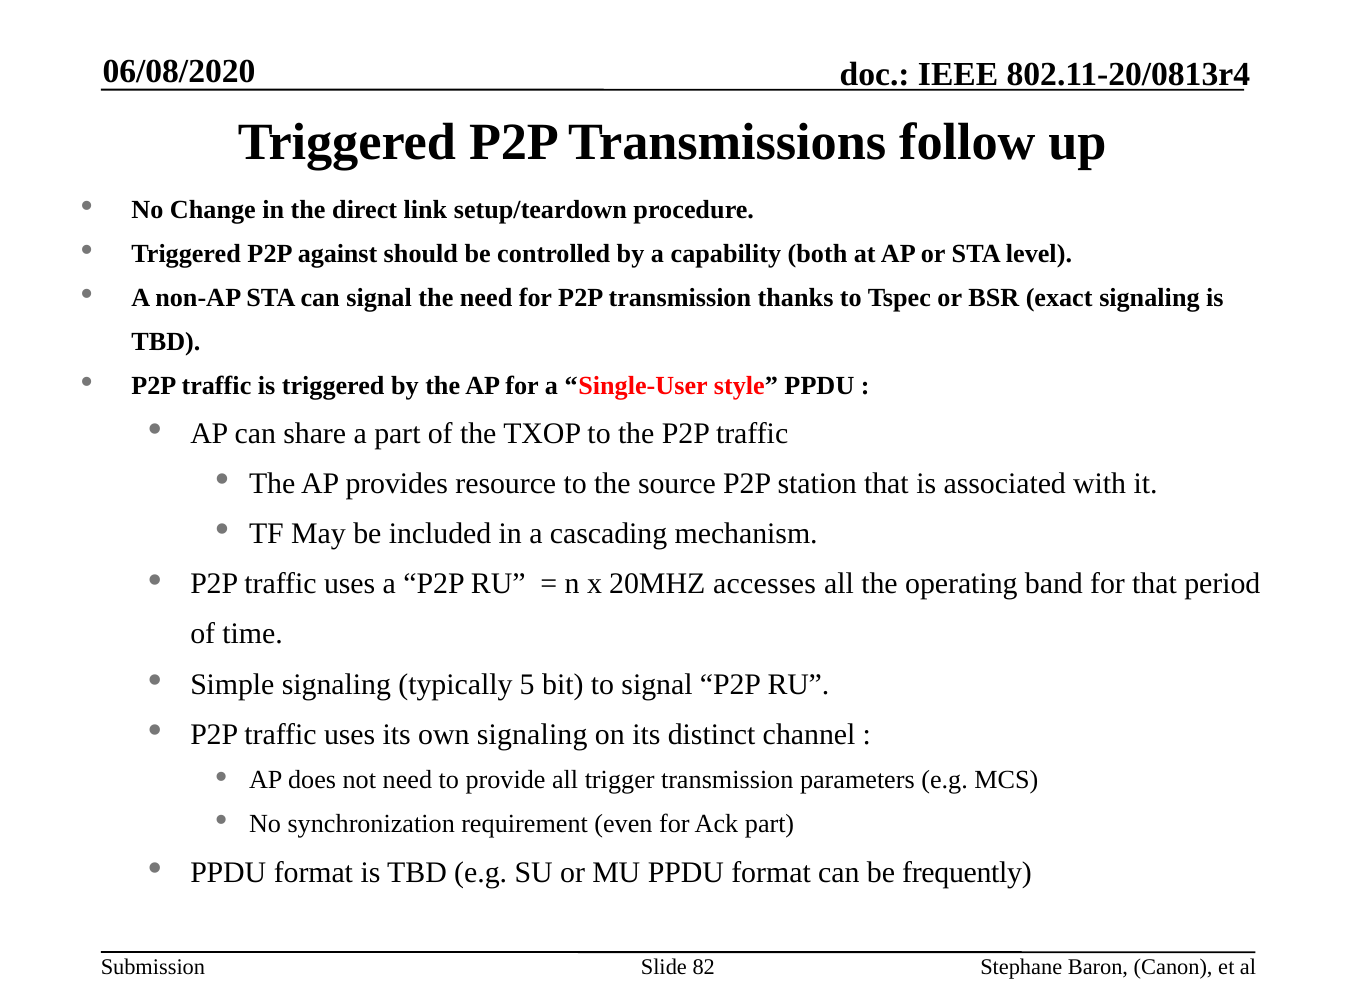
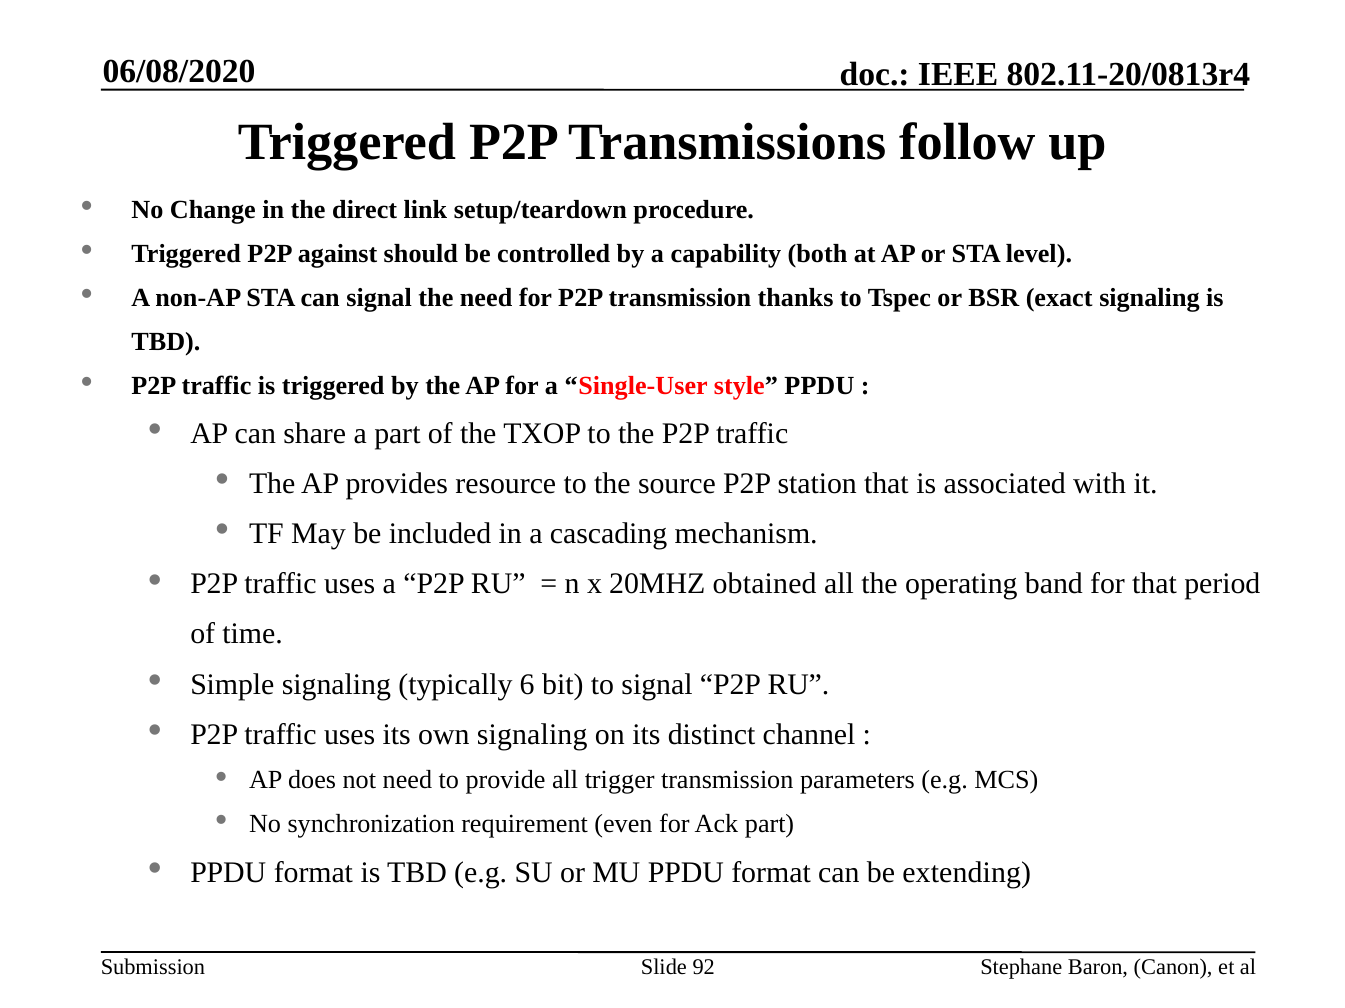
accesses: accesses -> obtained (765, 584)
5: 5 -> 6 (527, 685)
frequently: frequently -> extending (967, 873)
82: 82 -> 92 (704, 967)
